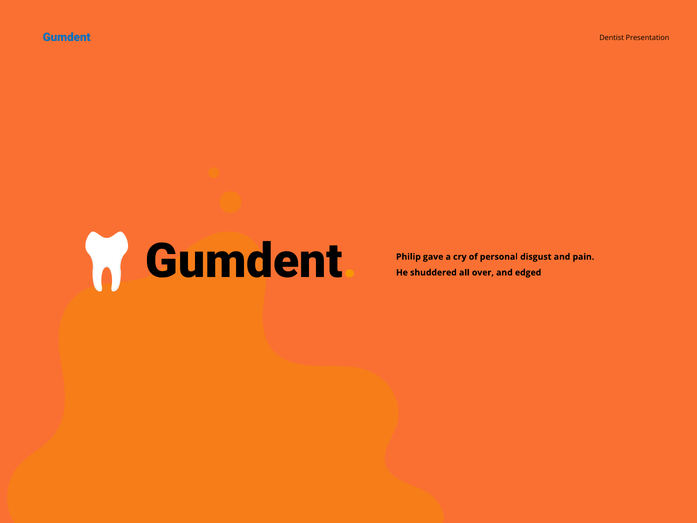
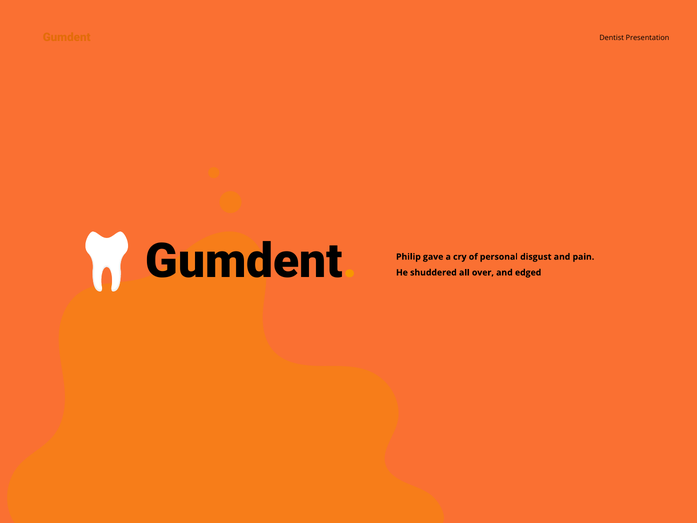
Gumdent colour: blue -> orange (67, 37)
